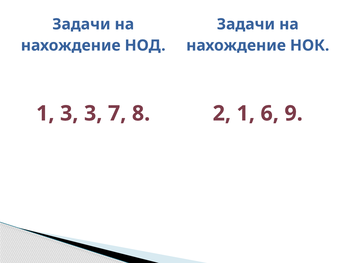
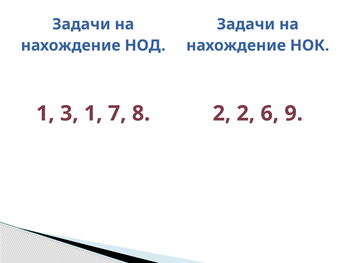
3 3: 3 -> 1 (93, 114)
2 1: 1 -> 2 (246, 114)
